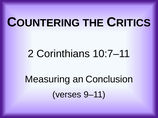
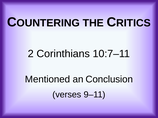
Measuring: Measuring -> Mentioned (48, 80)
